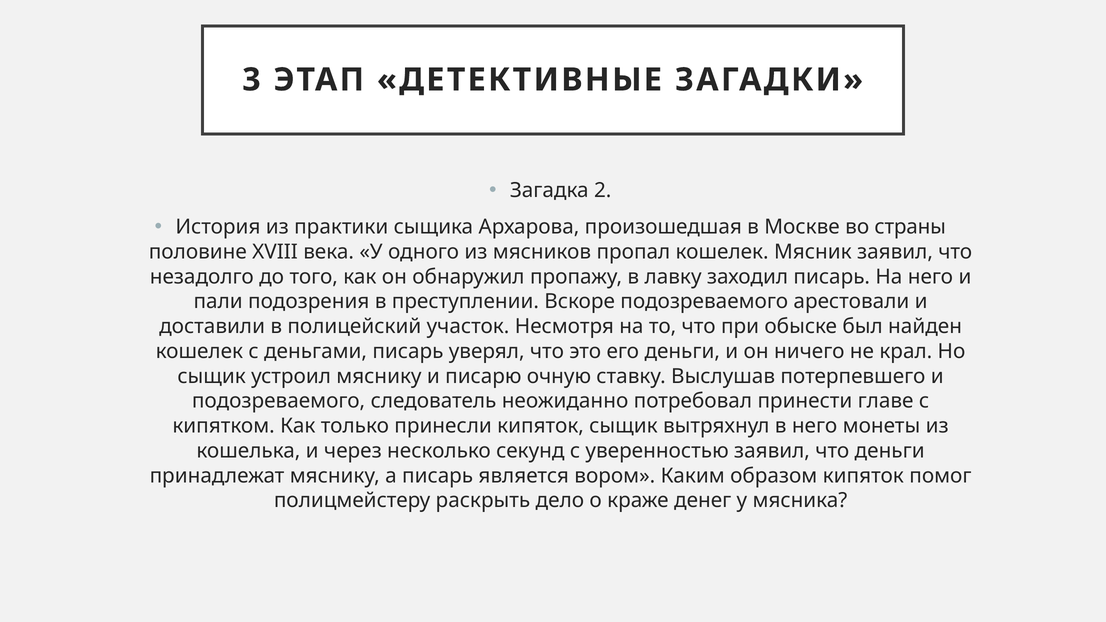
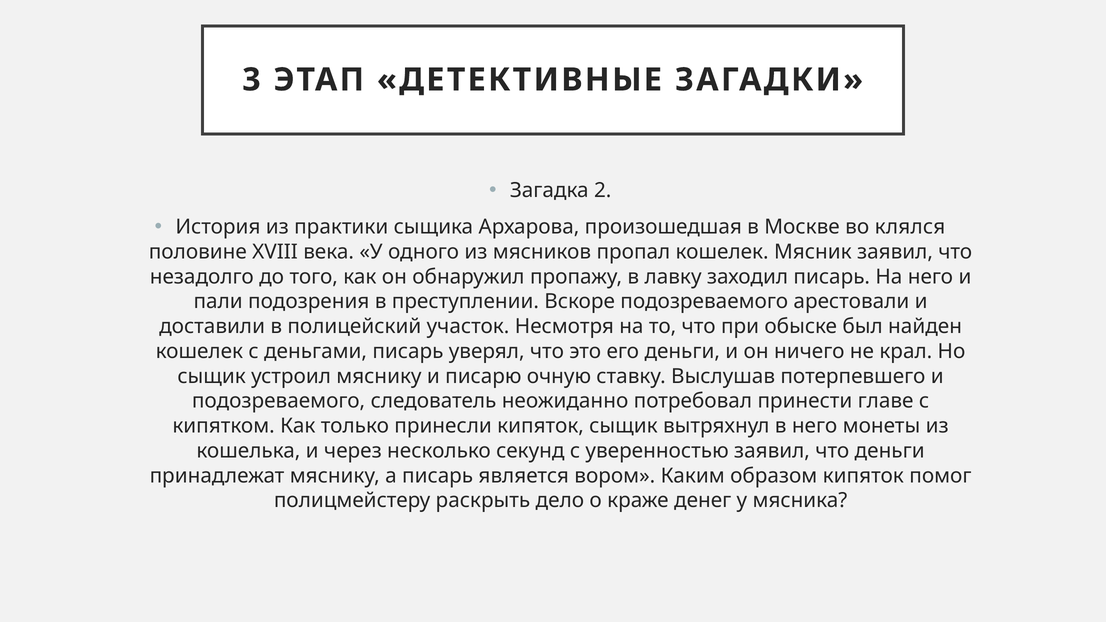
страны: страны -> клялся (910, 227)
